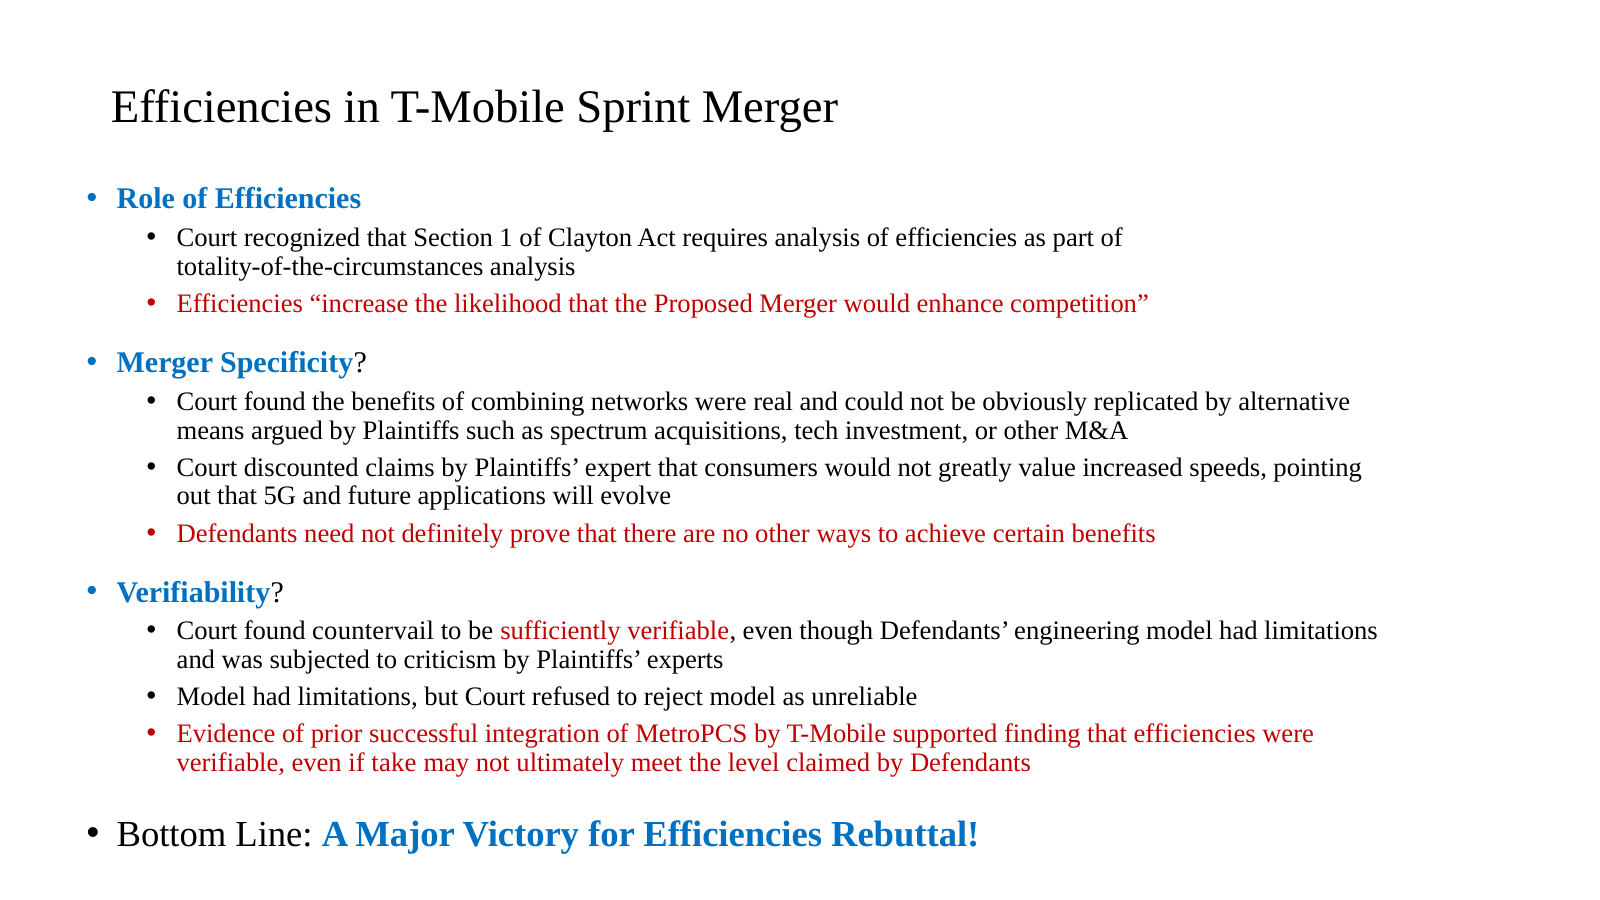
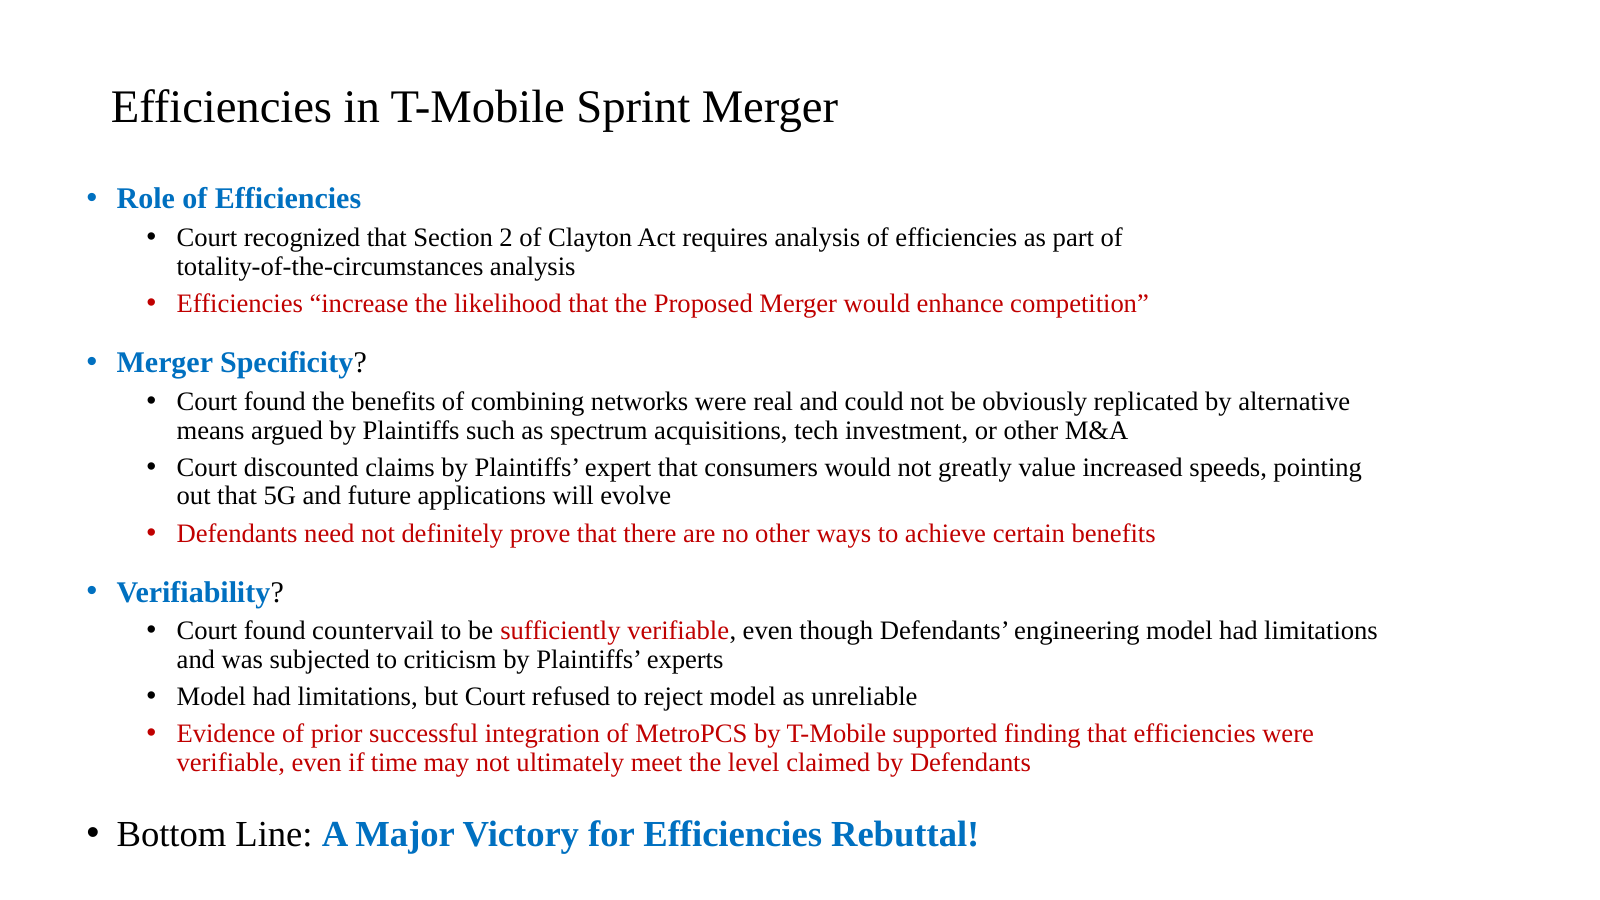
1: 1 -> 2 (506, 238)
take: take -> time (394, 763)
